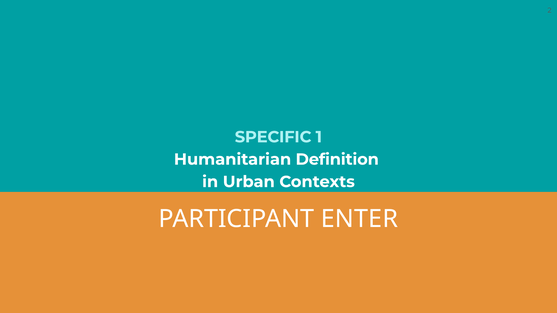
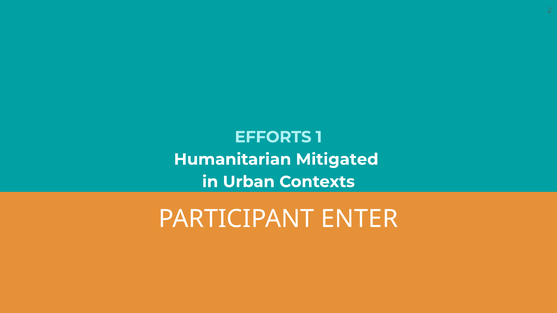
SPECIFIC: SPECIFIC -> EFFORTS (273, 137)
Definition: Definition -> Mitigated (337, 160)
